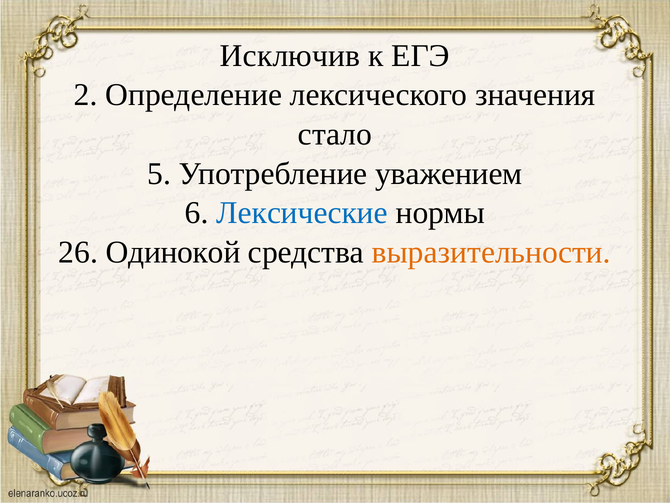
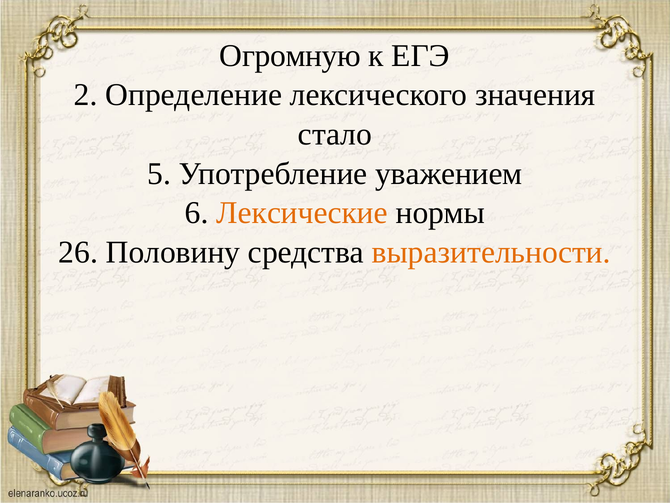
Исключив: Исключив -> Огромную (290, 56)
Лексические colour: blue -> orange (302, 213)
Одинокой: Одинокой -> Половину (173, 252)
